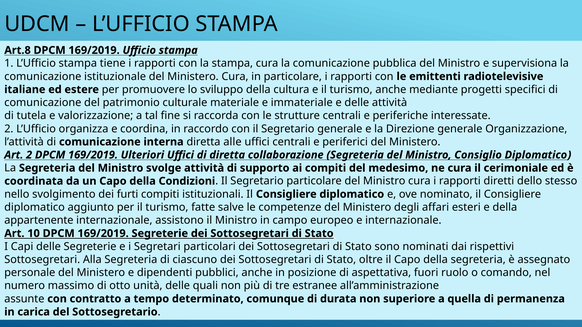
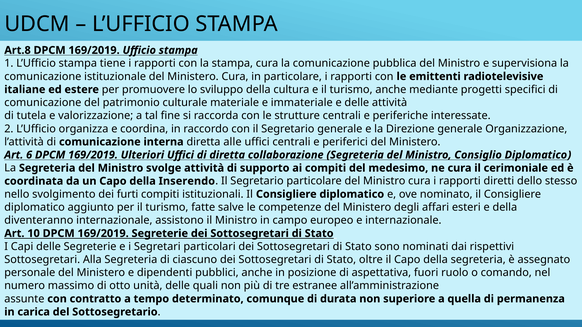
Art 2: 2 -> 6 (29, 155)
Condizioni: Condizioni -> Inserendo (187, 181)
appartenente: appartenente -> diventeranno (39, 221)
